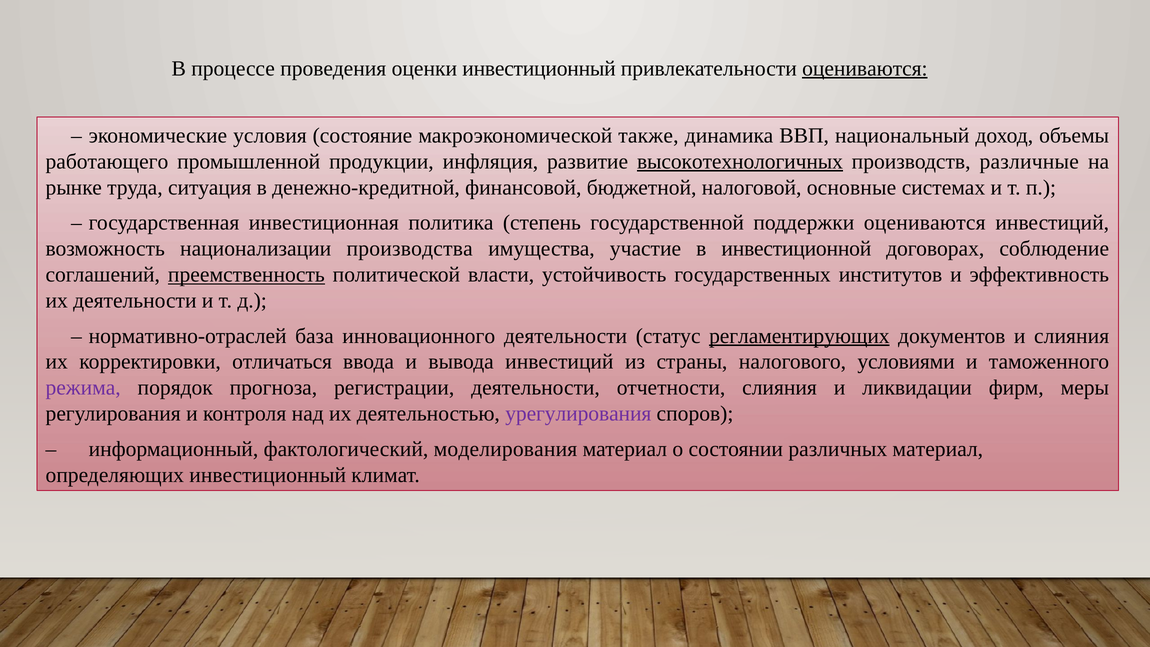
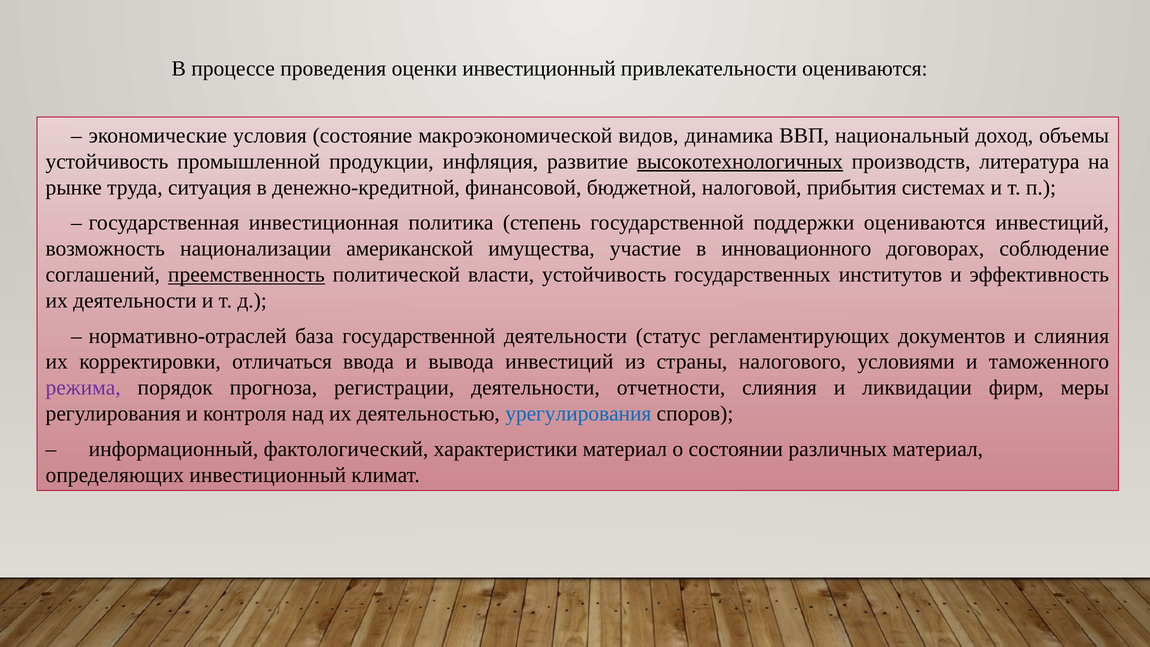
оцениваются underline: present -> none (865, 68)
также: также -> видов (648, 136)
работающего: работающего -> устойчивость (107, 162)
различные: различные -> литература (1029, 162)
основные: основные -> прибытия (852, 187)
производства: производства -> американской (410, 249)
инвестиционной: инвестиционной -> инновационного (796, 249)
база инновационного: инновационного -> государственной (419, 336)
регламентирующих underline: present -> none (799, 336)
урегулирования colour: purple -> blue (578, 414)
моделирования: моделирования -> характеристики (506, 449)
